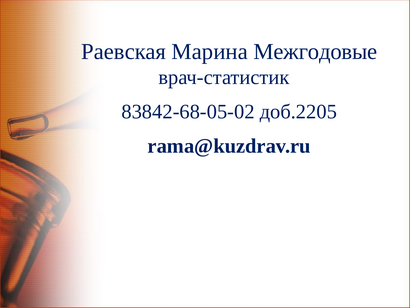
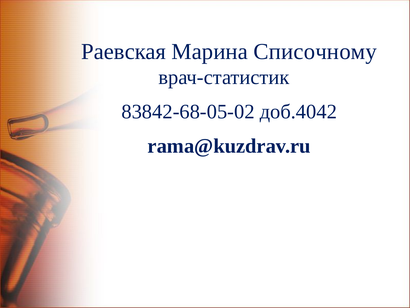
Межгодовые: Межгодовые -> Списочному (315, 52)
доб.2205: доб.2205 -> доб.4042 (298, 112)
